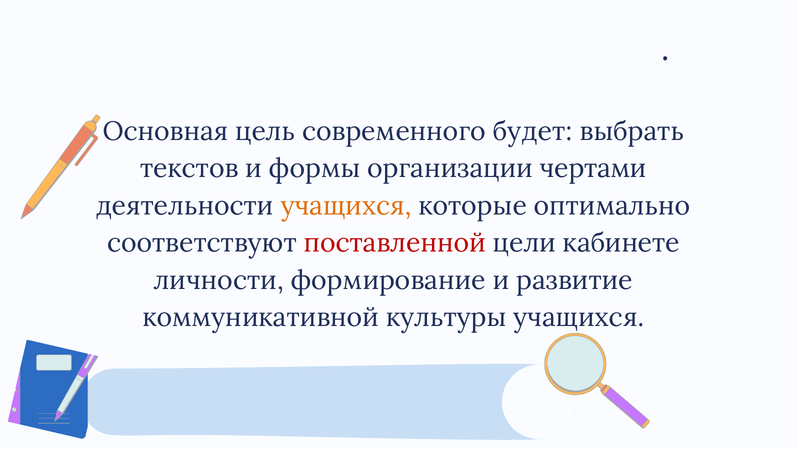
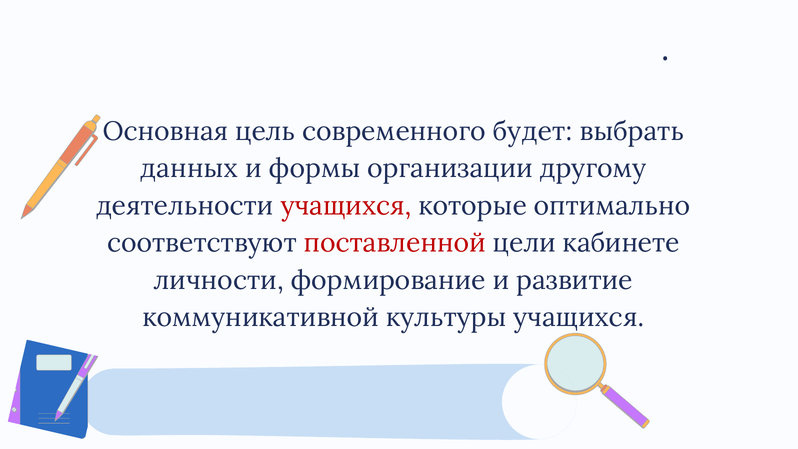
текстов: текстов -> данных (189, 169)
чертами: чертами -> другому (593, 169)
учащихся colour: orange -> red (346, 206)
